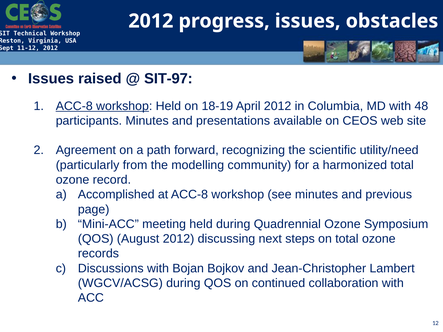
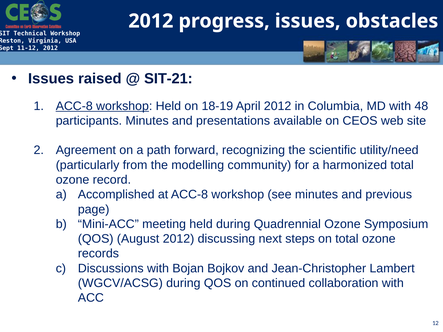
SIT-97: SIT-97 -> SIT-21 (168, 79)
